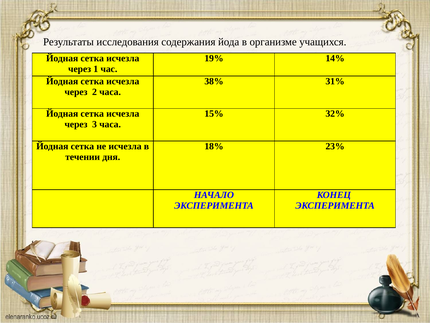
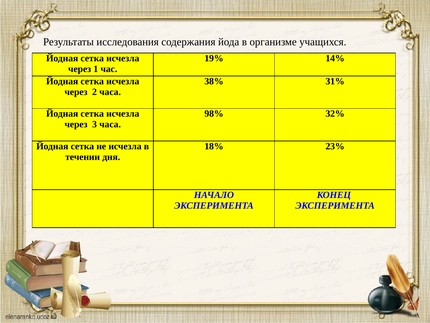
15%: 15% -> 98% (214, 114)
